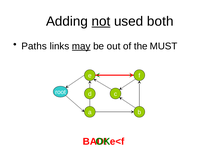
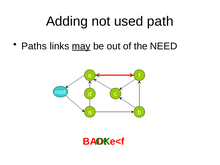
not underline: present -> none (101, 21)
both: both -> path (160, 21)
MUST: MUST -> NEED (164, 46)
